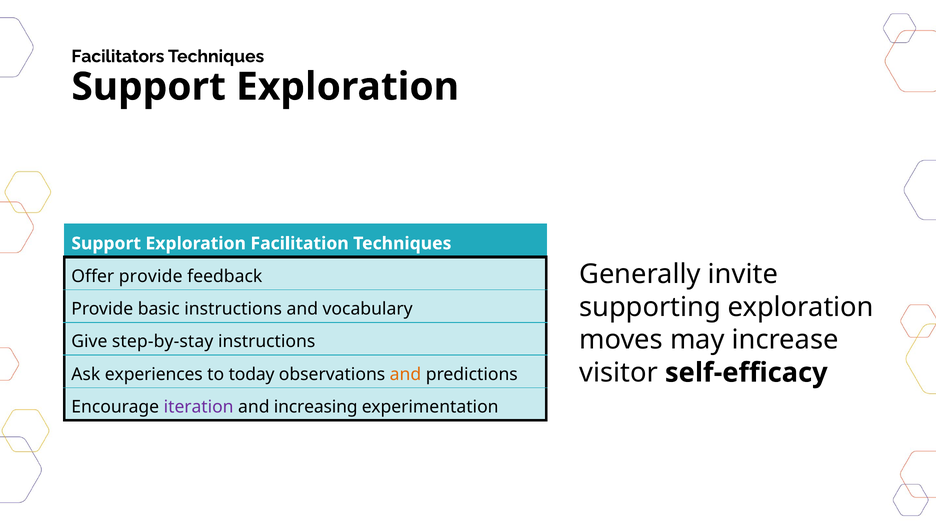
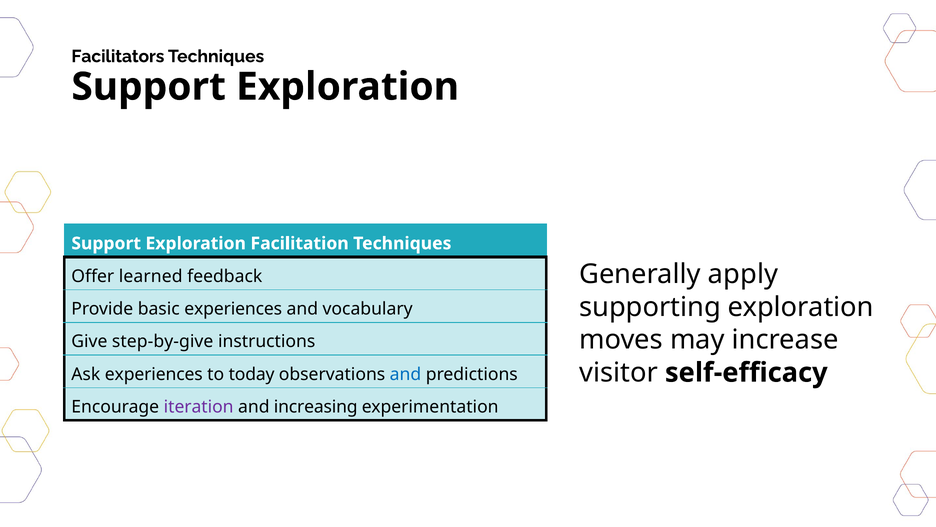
invite: invite -> apply (743, 274)
Offer provide: provide -> learned (151, 276)
basic instructions: instructions -> experiences (233, 309)
step-by-stay: step-by-stay -> step-by-give (163, 341)
and colour: orange -> blue (405, 374)
